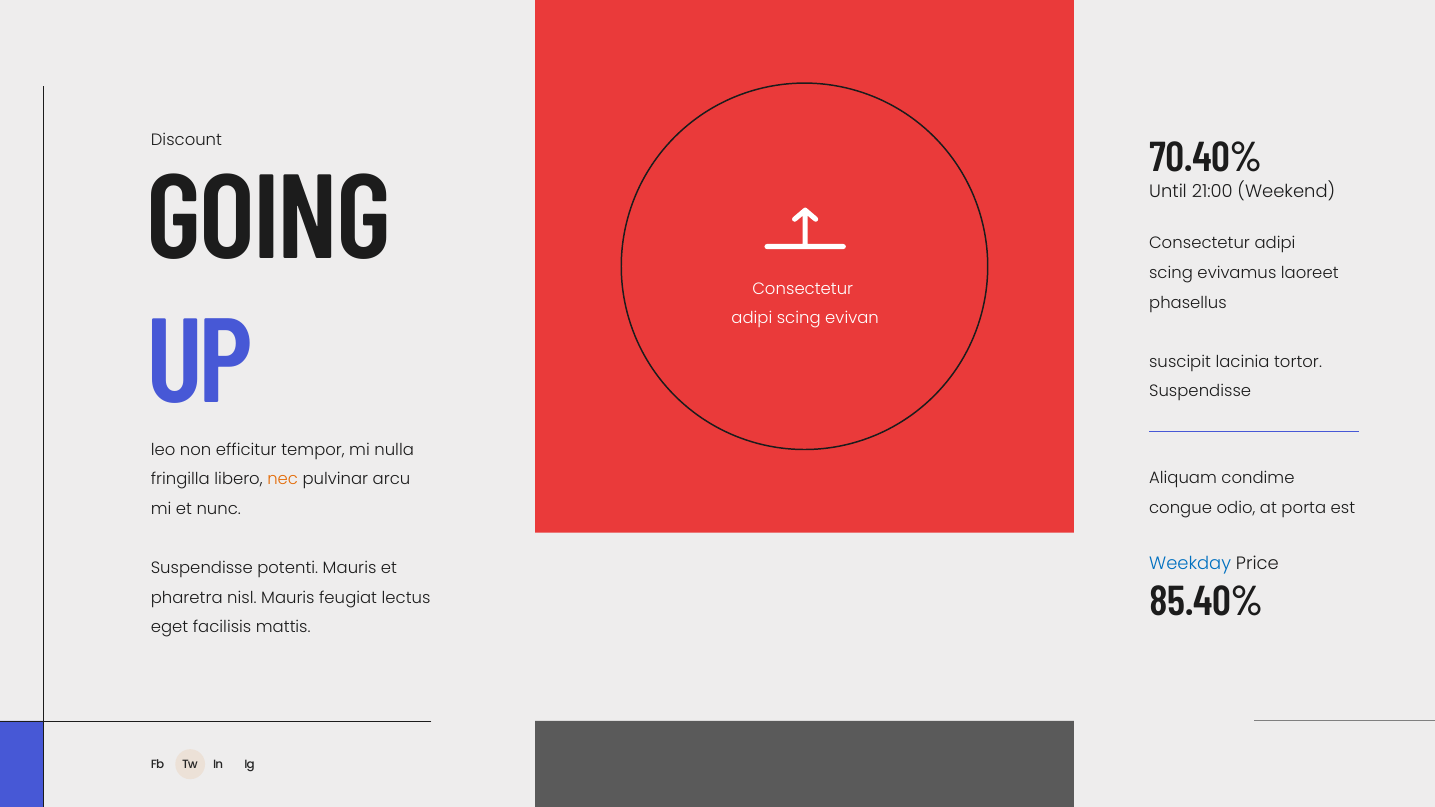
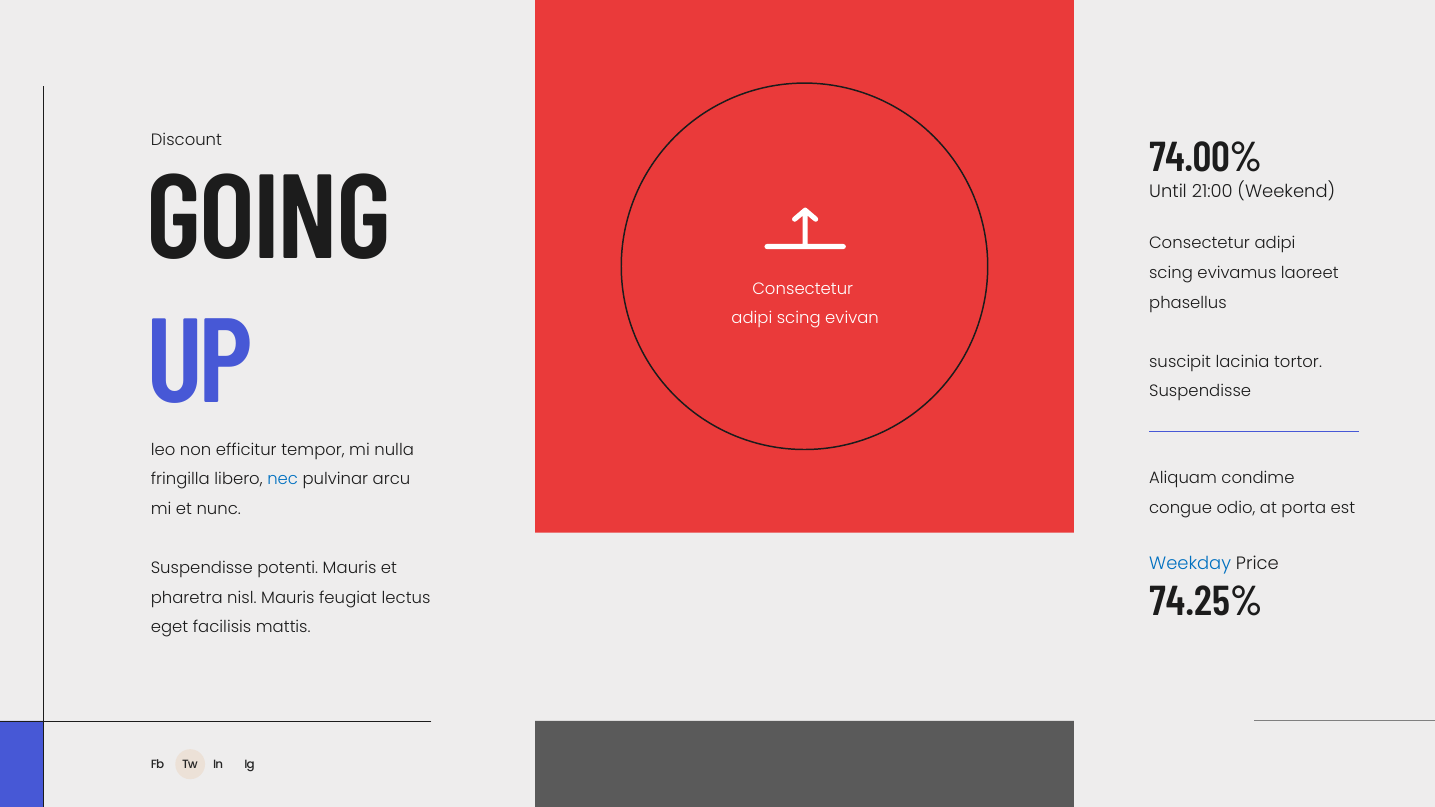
70.40%: 70.40% -> 74.00% (1206, 157)
nec colour: orange -> blue (283, 480)
85.40%: 85.40% -> 74.25% (1206, 602)
